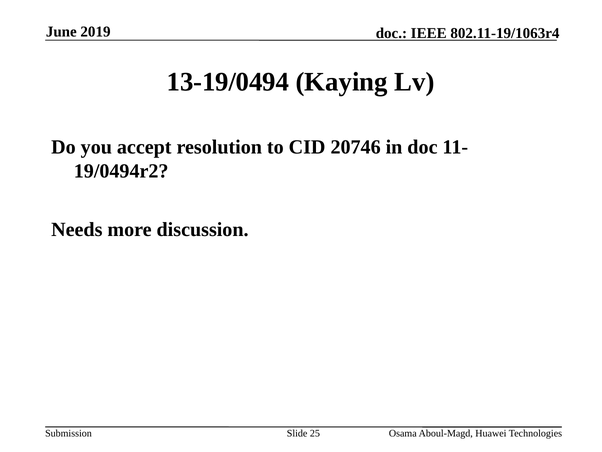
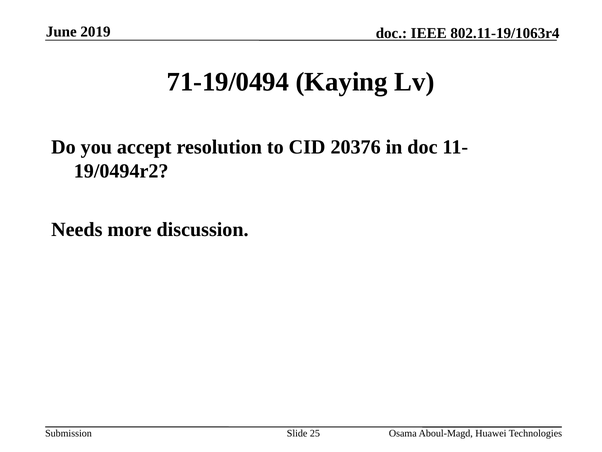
13-19/0494: 13-19/0494 -> 71-19/0494 (228, 82)
20746: 20746 -> 20376 (356, 147)
